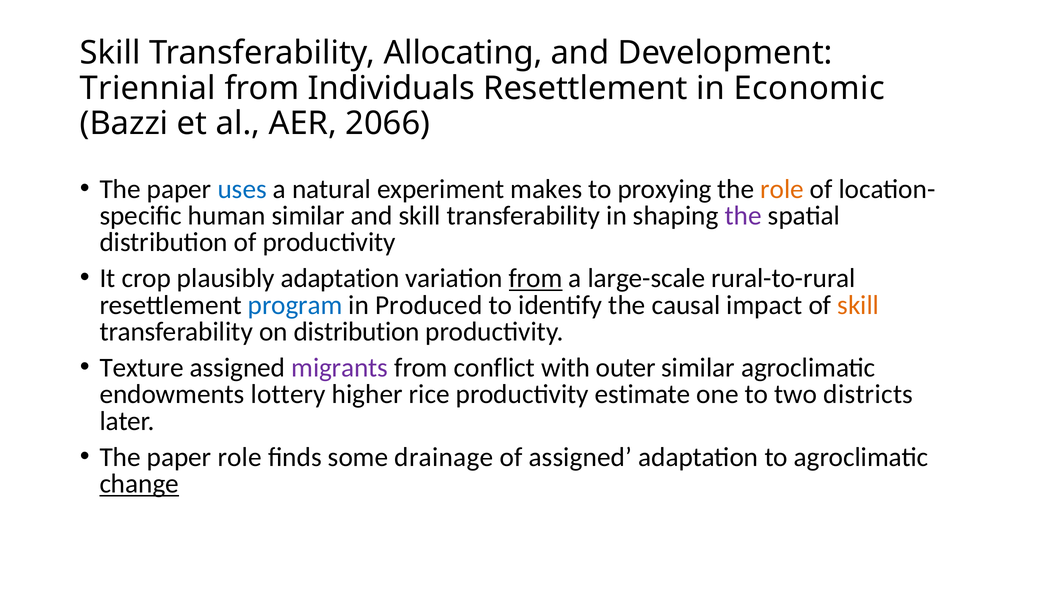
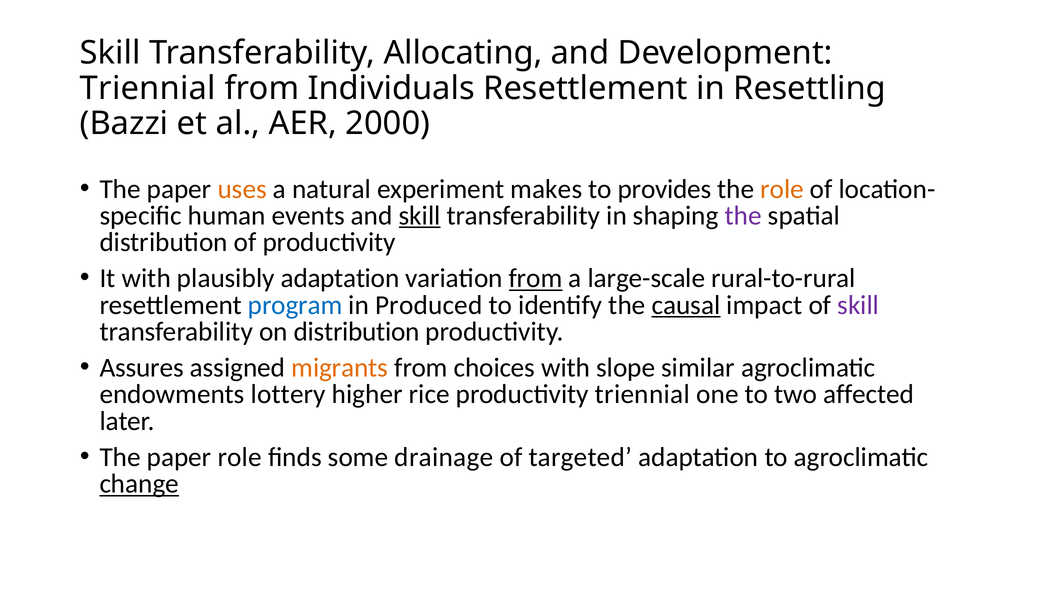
Economic: Economic -> Resettling (810, 88)
2066: 2066 -> 2000 (388, 123)
uses colour: blue -> orange (242, 189)
proxying: proxying -> provides (665, 189)
human similar: similar -> events (308, 215)
skill underline: none -> present (420, 215)
It crop: crop -> with (146, 278)
causal underline: none -> present (686, 305)
skill colour: orange -> purple (858, 305)
Texture: Texture -> Assures (142, 368)
migrants colour: purple -> orange (340, 368)
conflict: conflict -> choices (494, 368)
outer: outer -> slope (626, 368)
productivity estimate: estimate -> triennial (642, 394)
districts: districts -> affected (868, 394)
of assigned: assigned -> targeted (580, 457)
